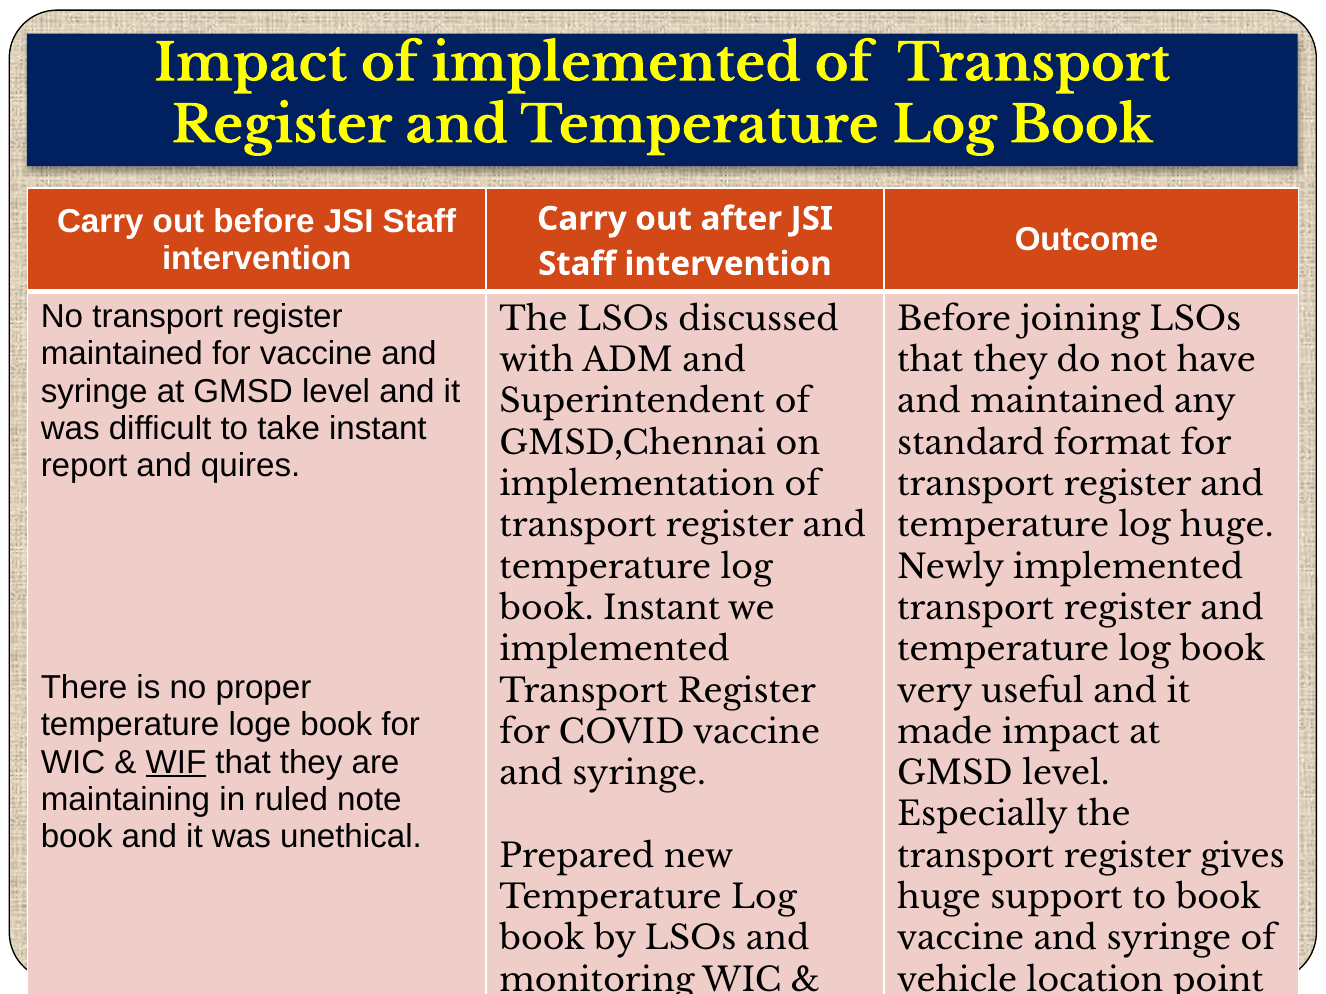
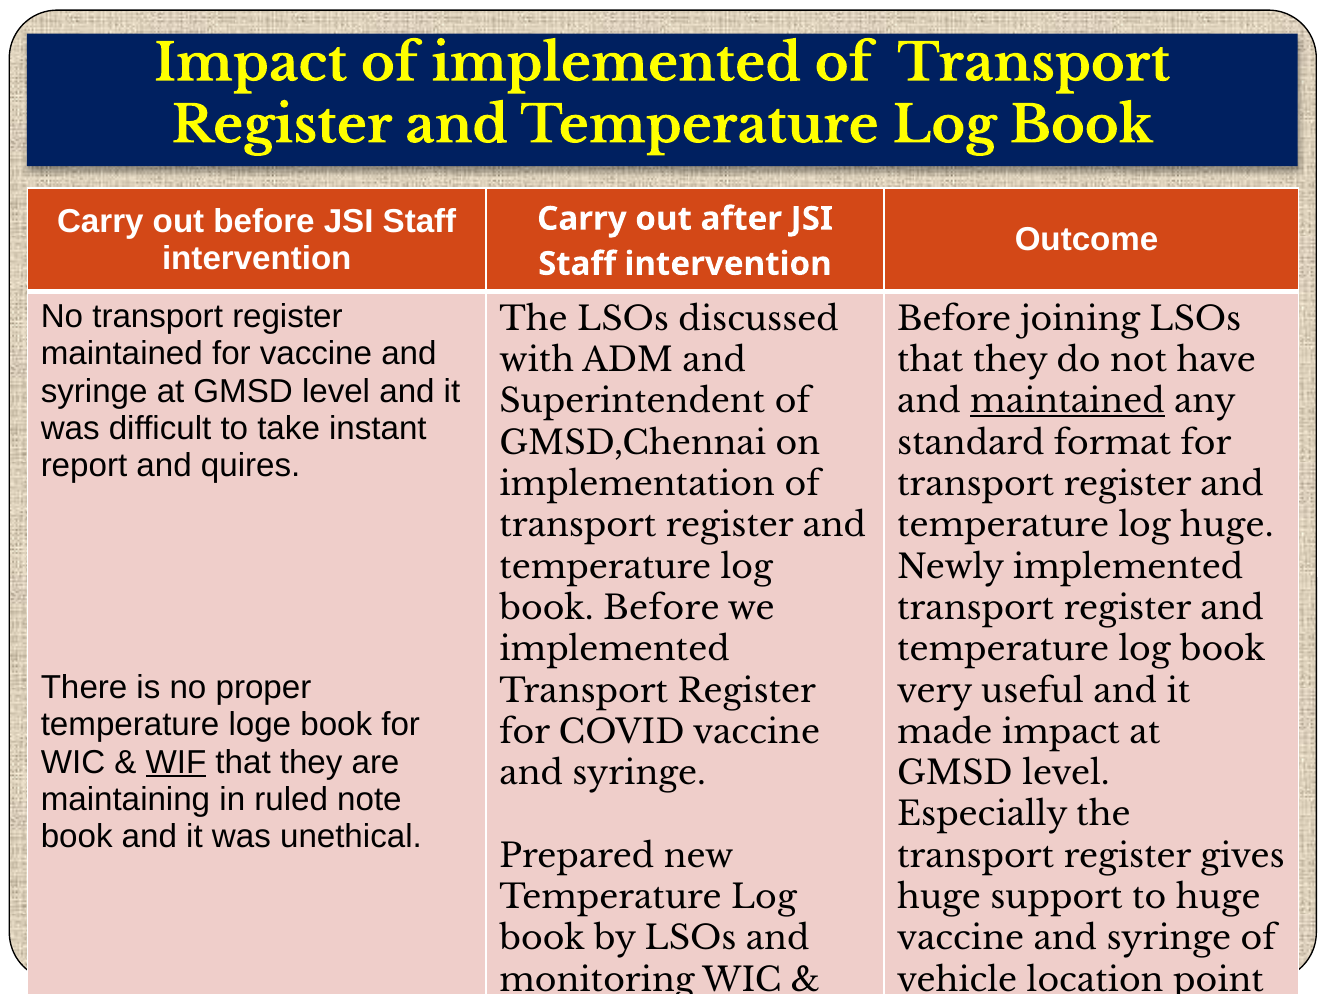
maintained underline: none -> present (1067, 402)
book Instant: Instant -> Before (662, 609)
to book: book -> huge (1218, 898)
